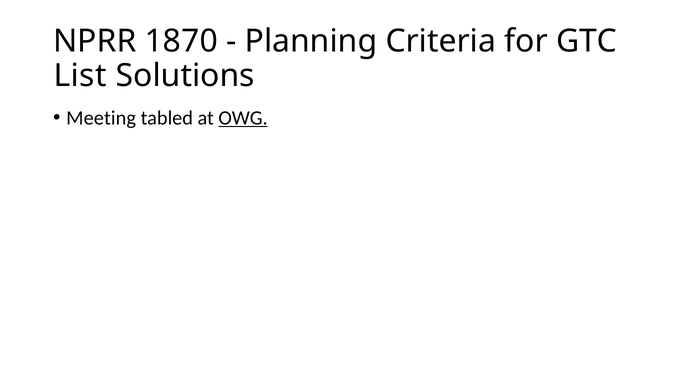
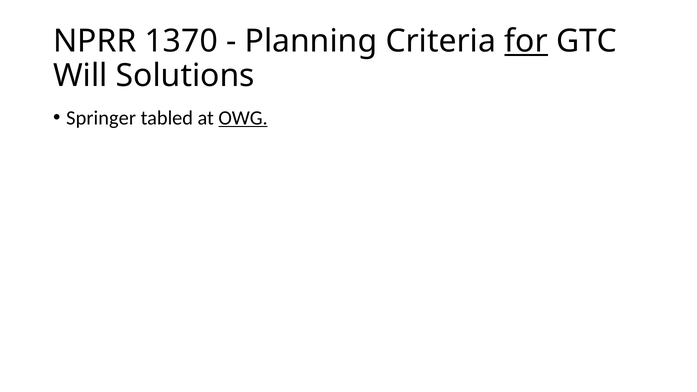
1870: 1870 -> 1370 (181, 41)
for underline: none -> present (526, 41)
List: List -> Will (80, 76)
Meeting: Meeting -> Springer (101, 118)
